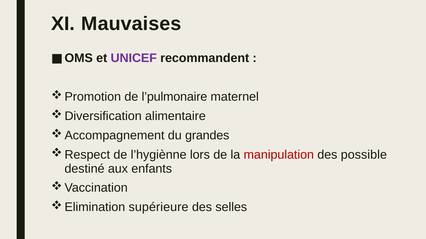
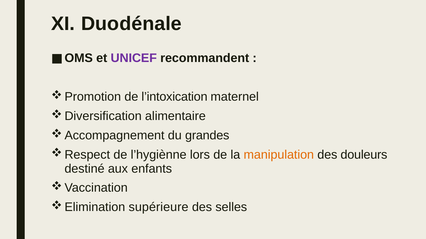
Mauvaises: Mauvaises -> Duodénale (131, 24)
l’pulmonaire: l’pulmonaire -> l’intoxication (174, 97)
manipulation colour: red -> orange (279, 155)
possible: possible -> douleurs (364, 155)
